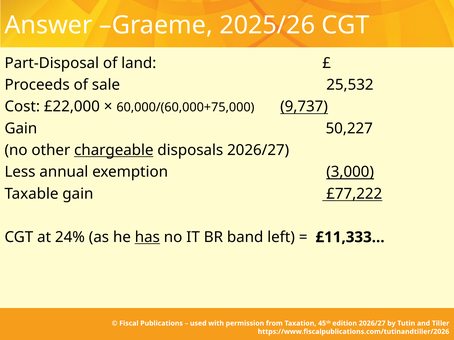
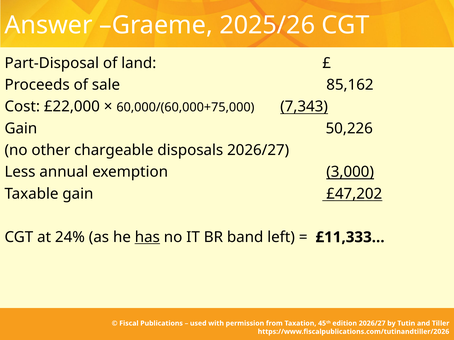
25,532: 25,532 -> 85,162 (350, 85)
9,737: 9,737 -> 7,343 (304, 107)
50,227: 50,227 -> 50,226 (349, 129)
chargeable underline: present -> none (114, 150)
£77,222: £77,222 -> £47,202 (354, 194)
